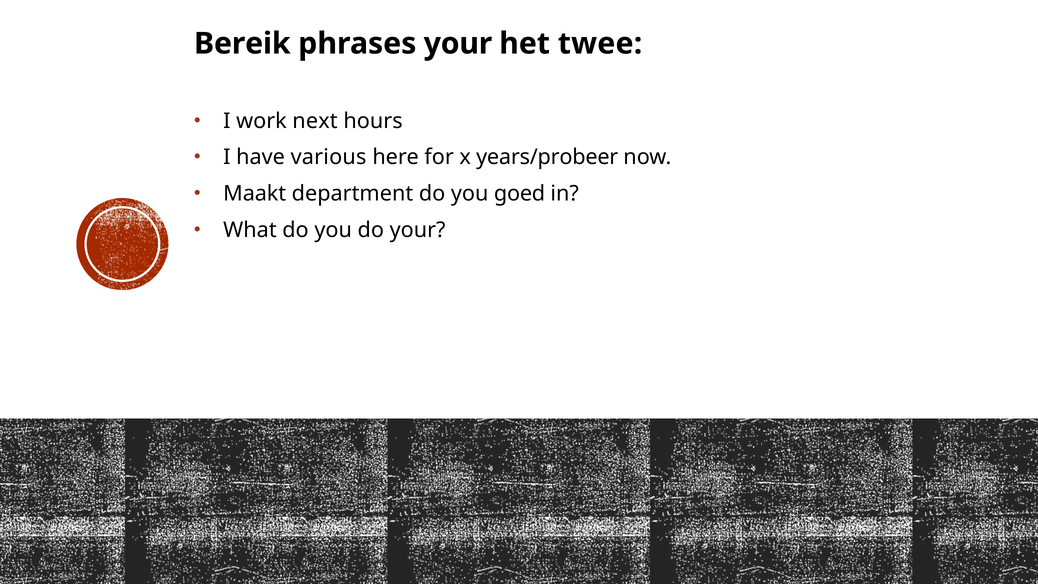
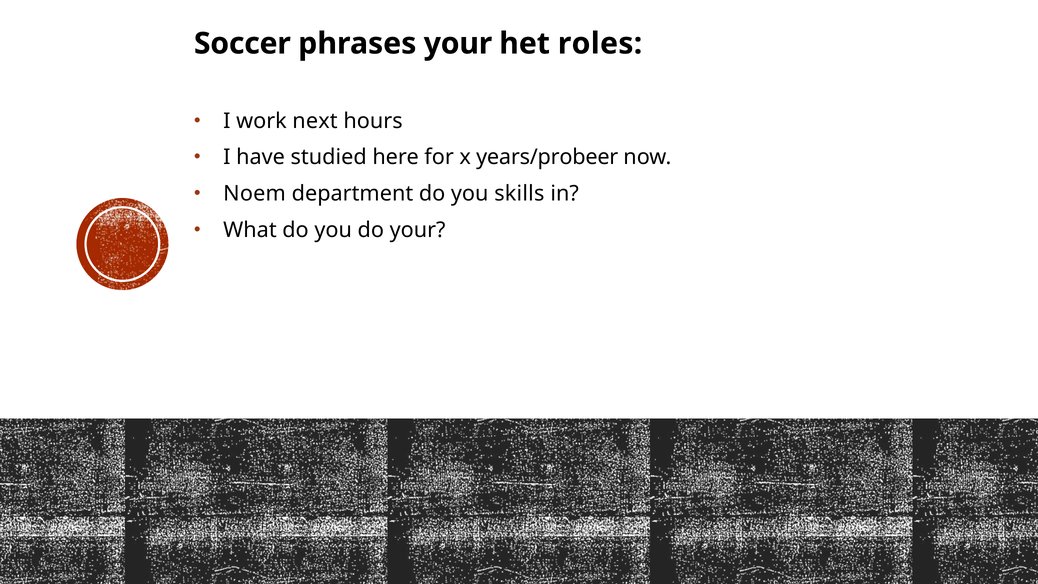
Bereik: Bereik -> Soccer (242, 44)
twee: twee -> roles (600, 44)
various: various -> studied (329, 157)
Maakt: Maakt -> Noem (255, 194)
goed: goed -> skills (519, 194)
